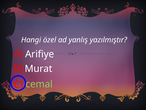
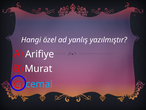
cemal colour: light green -> light blue (39, 84)
